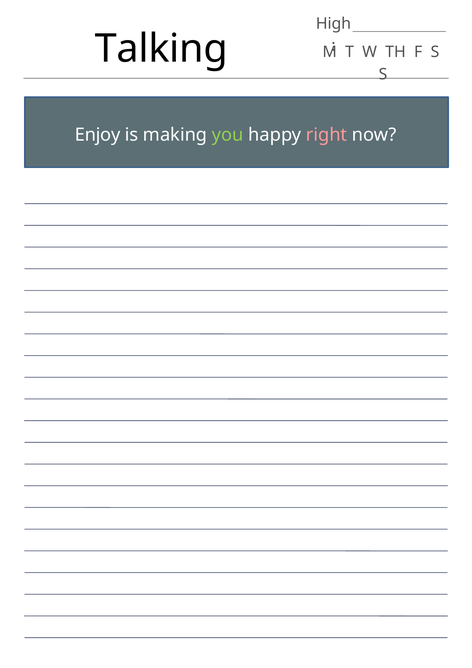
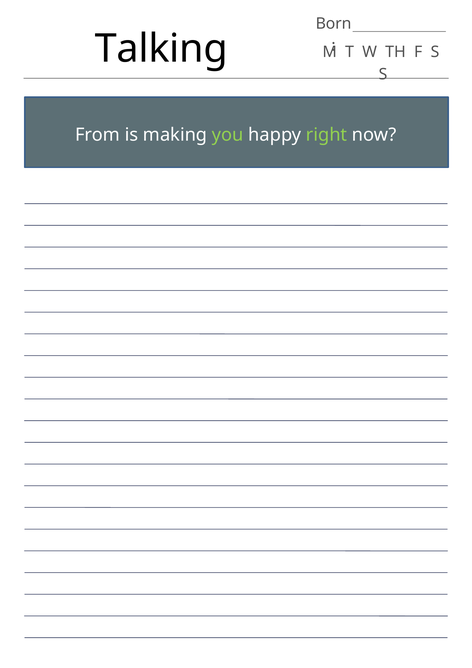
High: High -> Born (333, 23)
Enjoy: Enjoy -> From (98, 135)
right colour: pink -> light green (327, 135)
